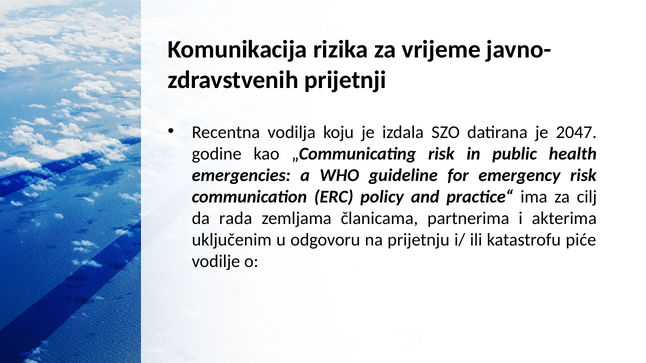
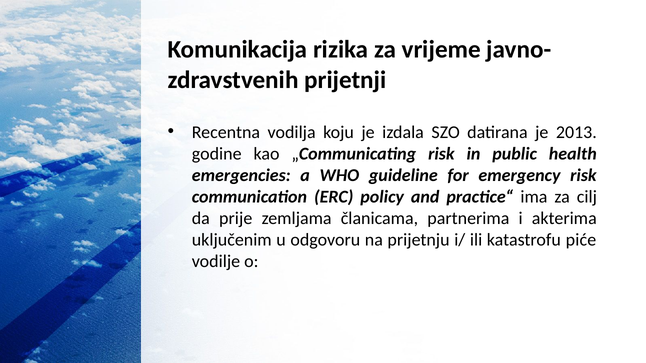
2047: 2047 -> 2013 (576, 132)
rada: rada -> prije (236, 218)
